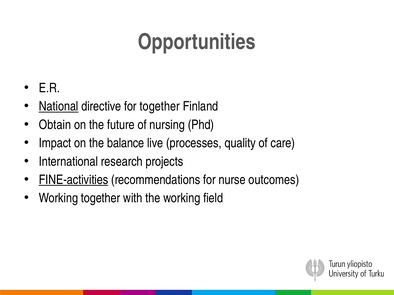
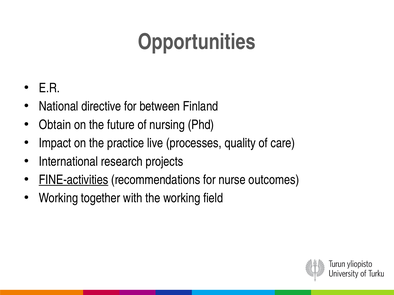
National underline: present -> none (59, 107)
for together: together -> between (160, 107)
balance: balance -> practice (126, 143)
